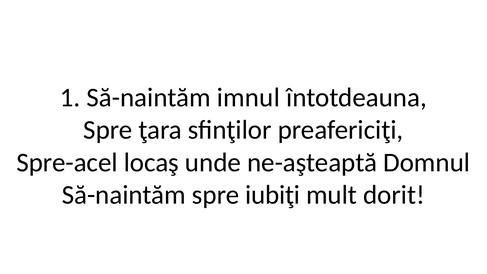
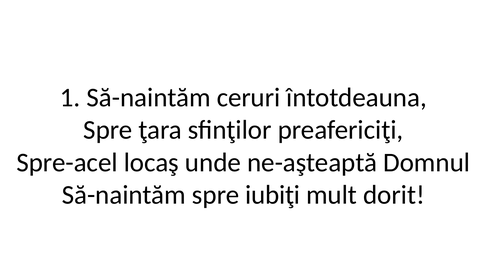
imnul: imnul -> ceruri (248, 97)
